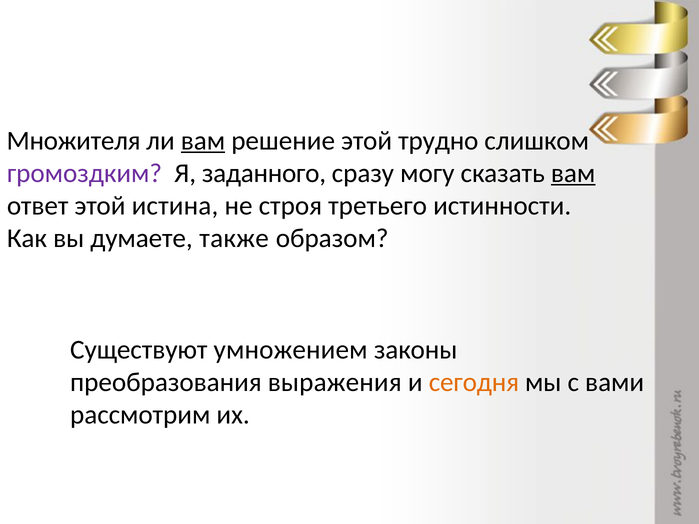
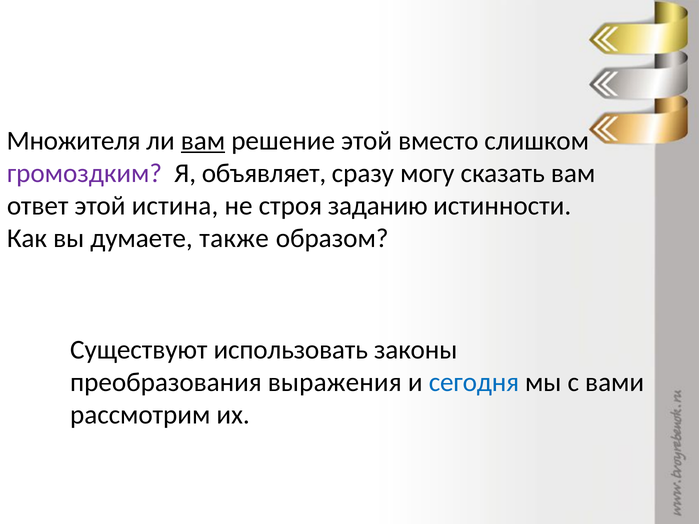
трудно: трудно -> вместо (438, 141)
заданного: заданного -> объявляет (264, 173)
вам underline: present -> none (573, 173)
третьего: третьего -> заданию (378, 206)
умножением: умножением -> использовать (291, 350)
сегодня colour: orange -> blue (474, 382)
